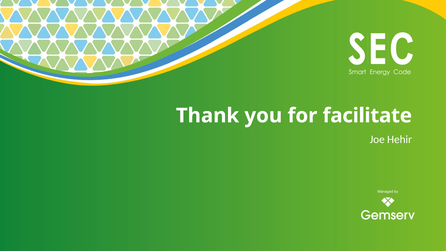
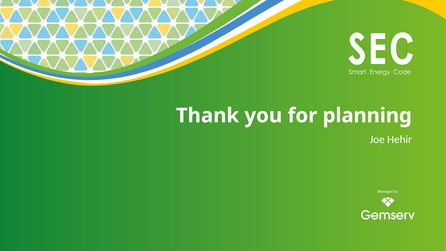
facilitate: facilitate -> planning (367, 116)
